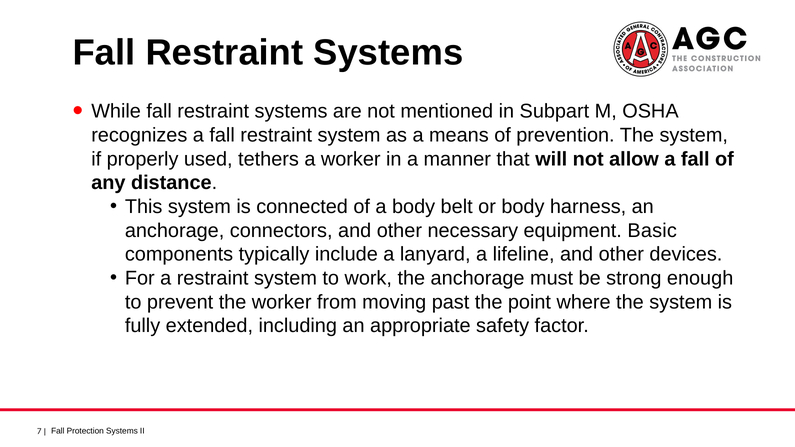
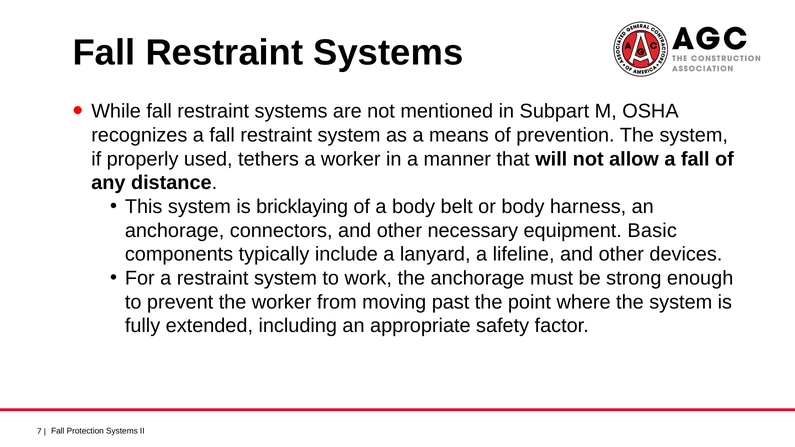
connected: connected -> bricklaying (302, 207)
